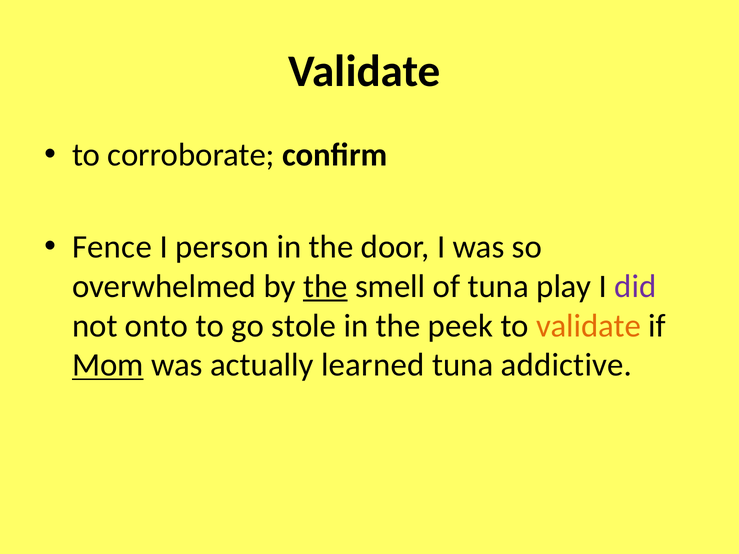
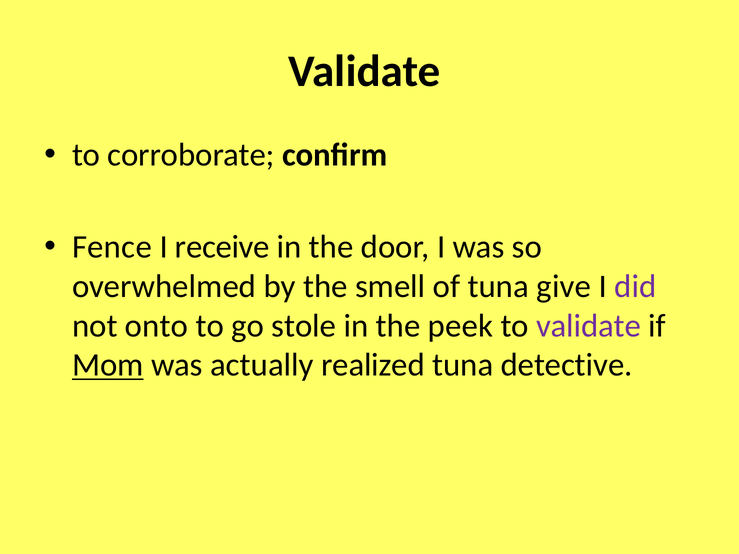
person: person -> receive (222, 247)
the underline: present -> none (325, 286)
play: play -> give (564, 286)
validate colour: orange -> purple (589, 326)
learned: learned -> realized (373, 365)
addictive: addictive -> detective (567, 365)
